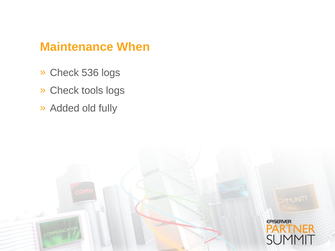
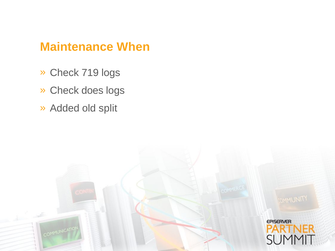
536: 536 -> 719 (90, 73)
tools: tools -> does (92, 91)
fully: fully -> split (108, 108)
